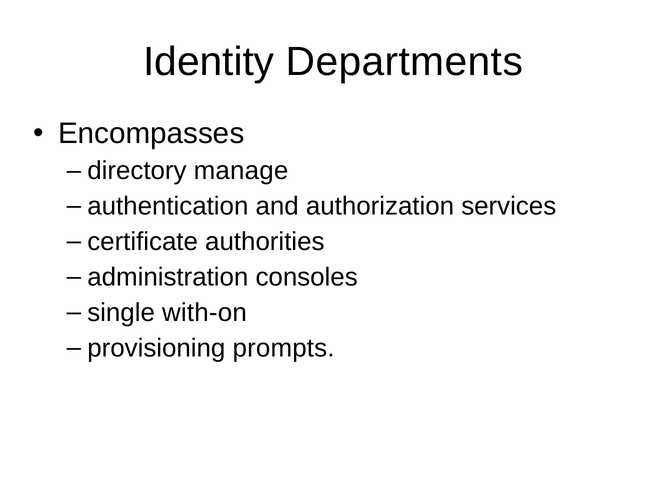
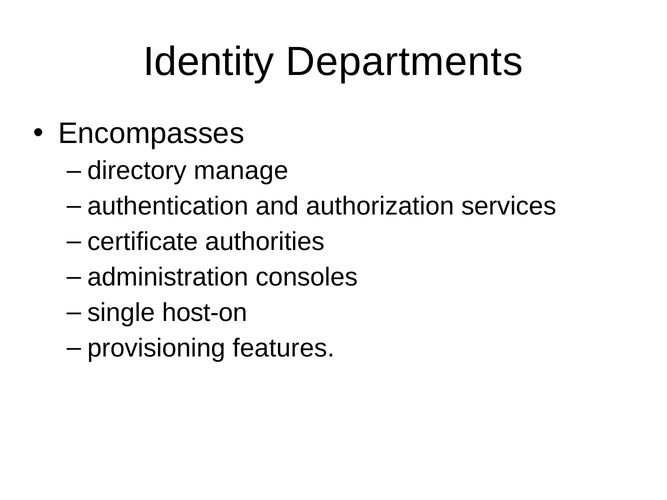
with-on: with-on -> host-on (205, 313)
prompts: prompts -> features (284, 348)
